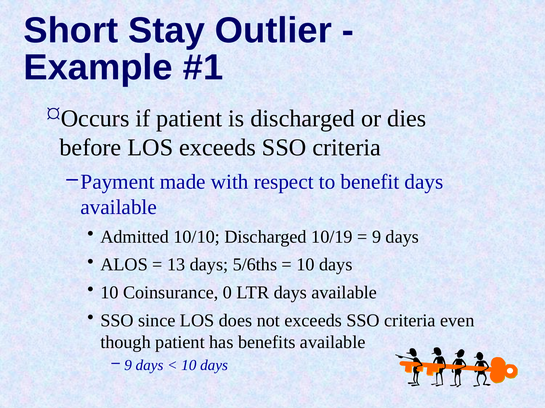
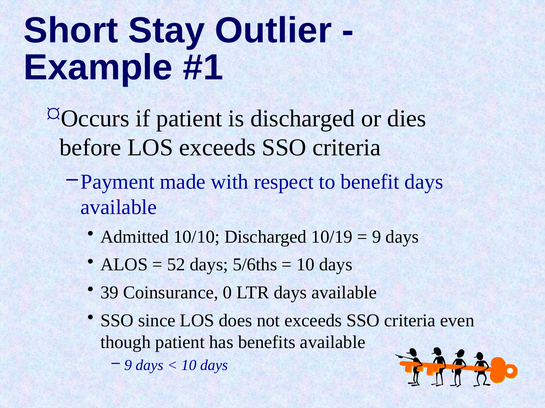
13: 13 -> 52 (176, 265)
10: 10 -> 39 (109, 293)
